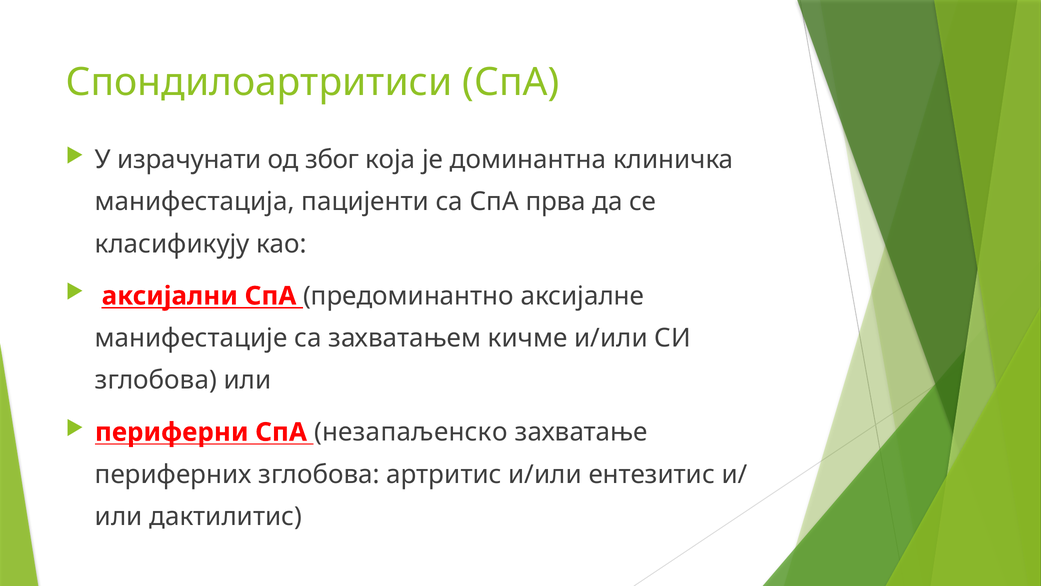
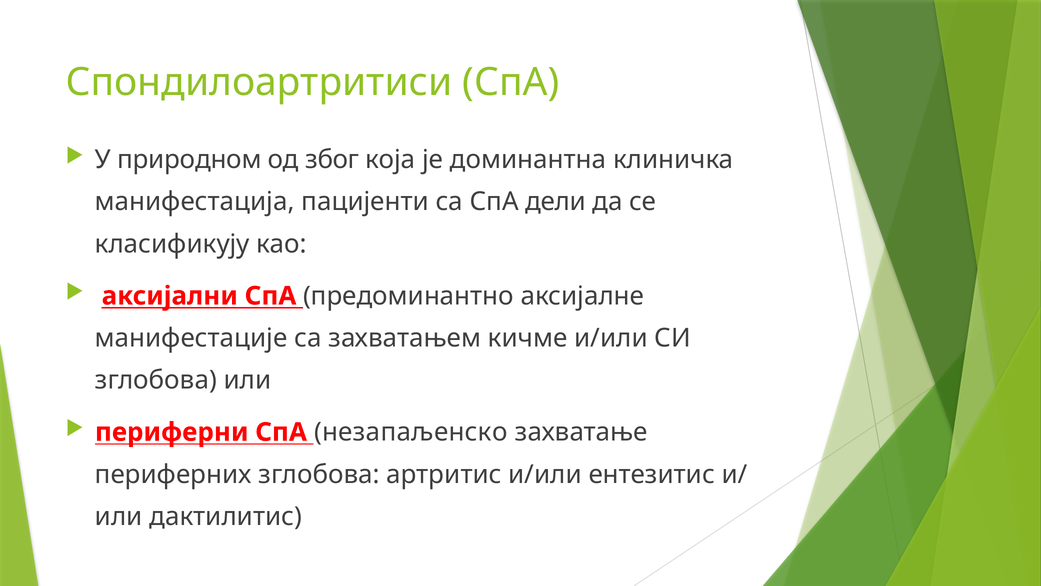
израчунати: израчунати -> природном (189, 160)
прва: прва -> дели (556, 202)
